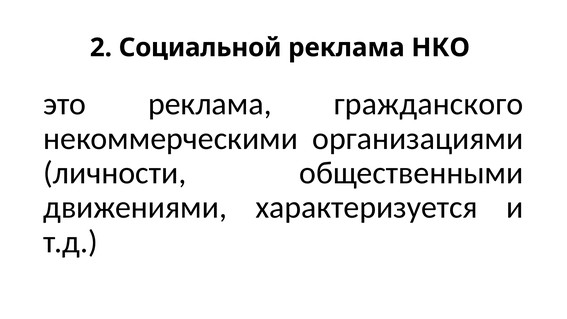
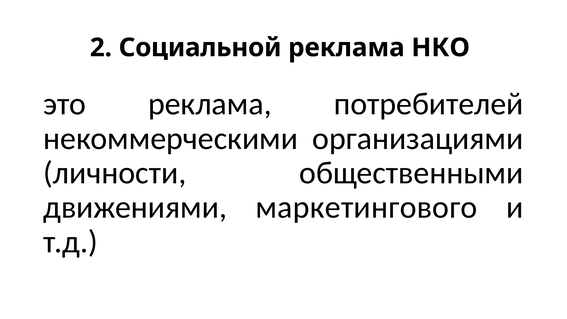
гражданского: гражданского -> потребителей (429, 104)
характеризуется: характеризуется -> маркетингового (366, 207)
